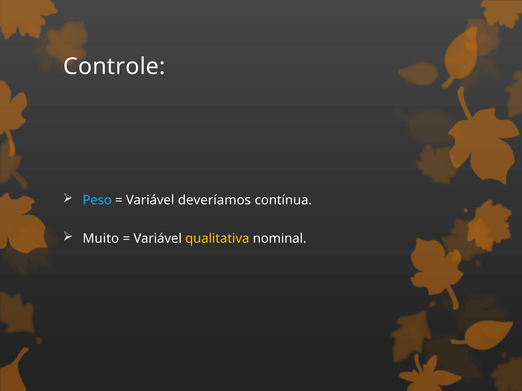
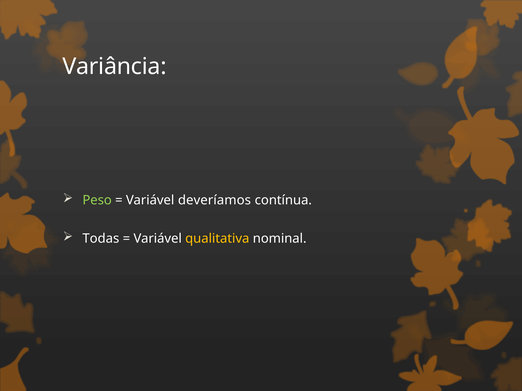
Controle: Controle -> Variância (115, 67)
Peso colour: light blue -> light green (97, 201)
Muito: Muito -> Todas (101, 239)
